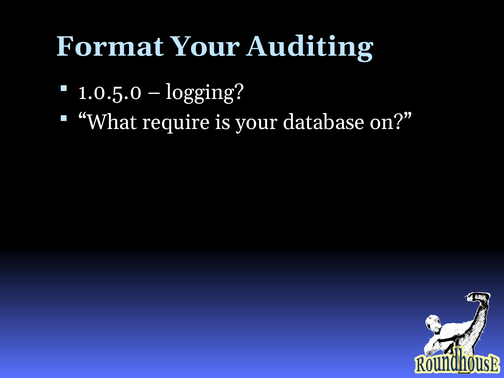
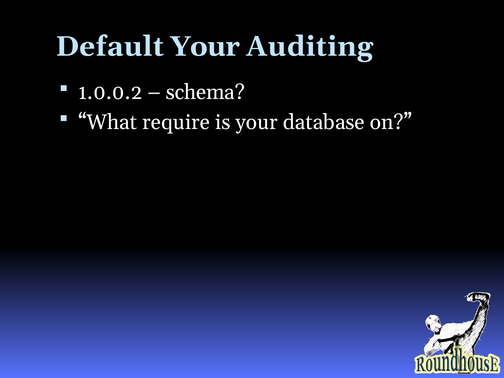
Format: Format -> Default (110, 46)
1.0.5.0: 1.0.5.0 -> 1.0.0.2 (110, 92)
logging: logging -> schema (205, 92)
